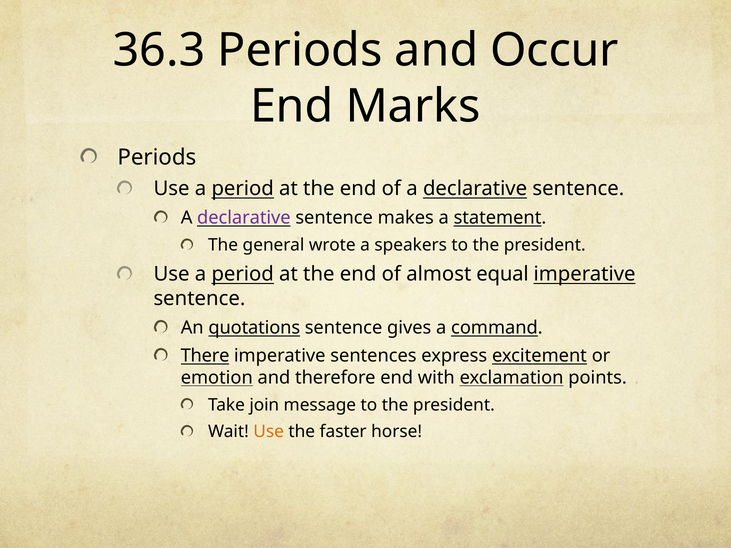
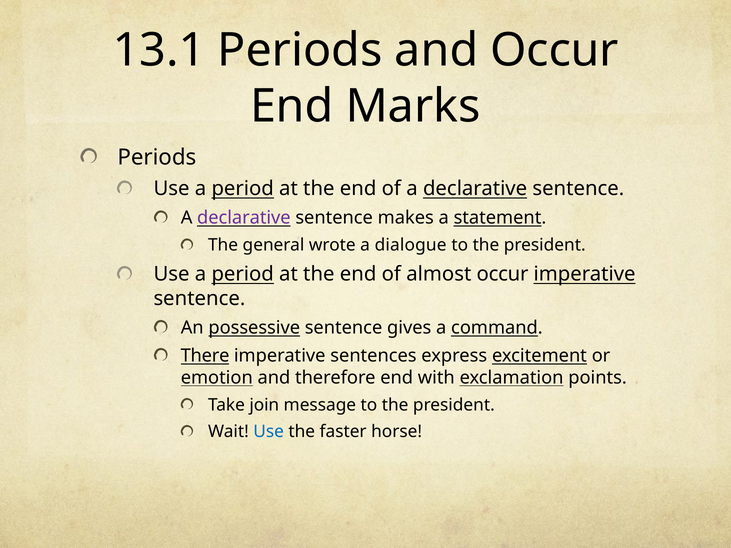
36.3: 36.3 -> 13.1 (159, 50)
speakers: speakers -> dialogue (411, 245)
almost equal: equal -> occur (503, 274)
quotations: quotations -> possessive (254, 328)
Use colour: orange -> blue (269, 432)
